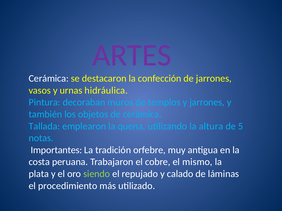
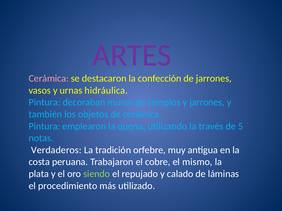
Cerámica colour: white -> pink (49, 79)
Tallada: Tallada -> Pintura (44, 126)
altura: altura -> través (211, 126)
Importantes: Importantes -> Verdaderos (56, 150)
